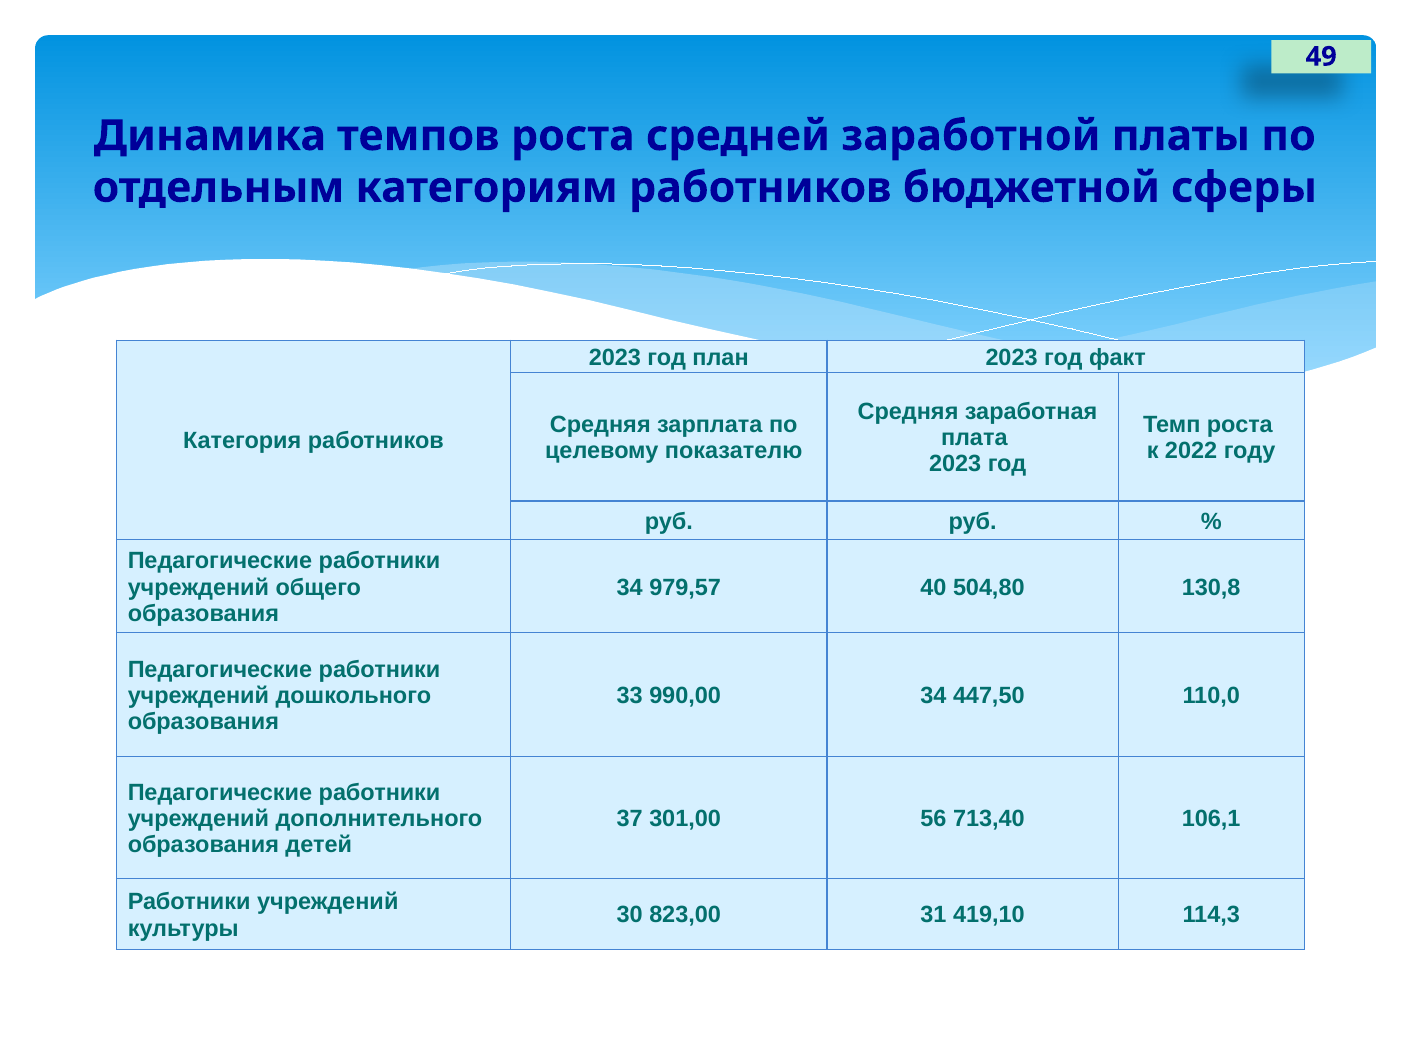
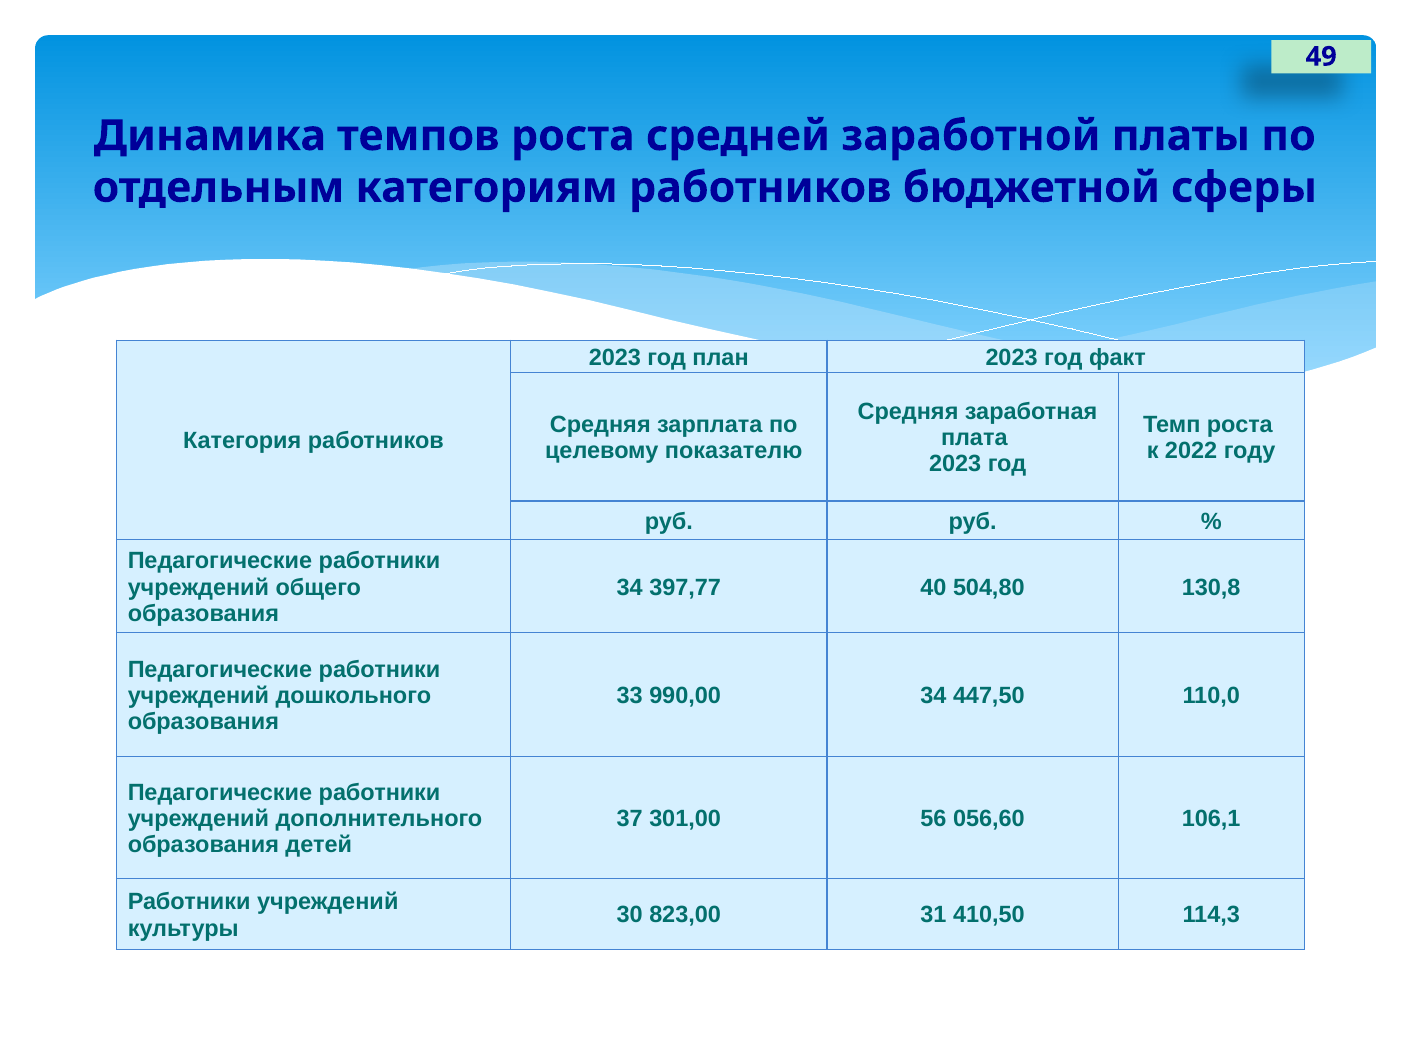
979,57: 979,57 -> 397,77 (685, 587)
713,40: 713,40 -> 056,60 (989, 818)
419,10: 419,10 -> 410,50 (989, 915)
